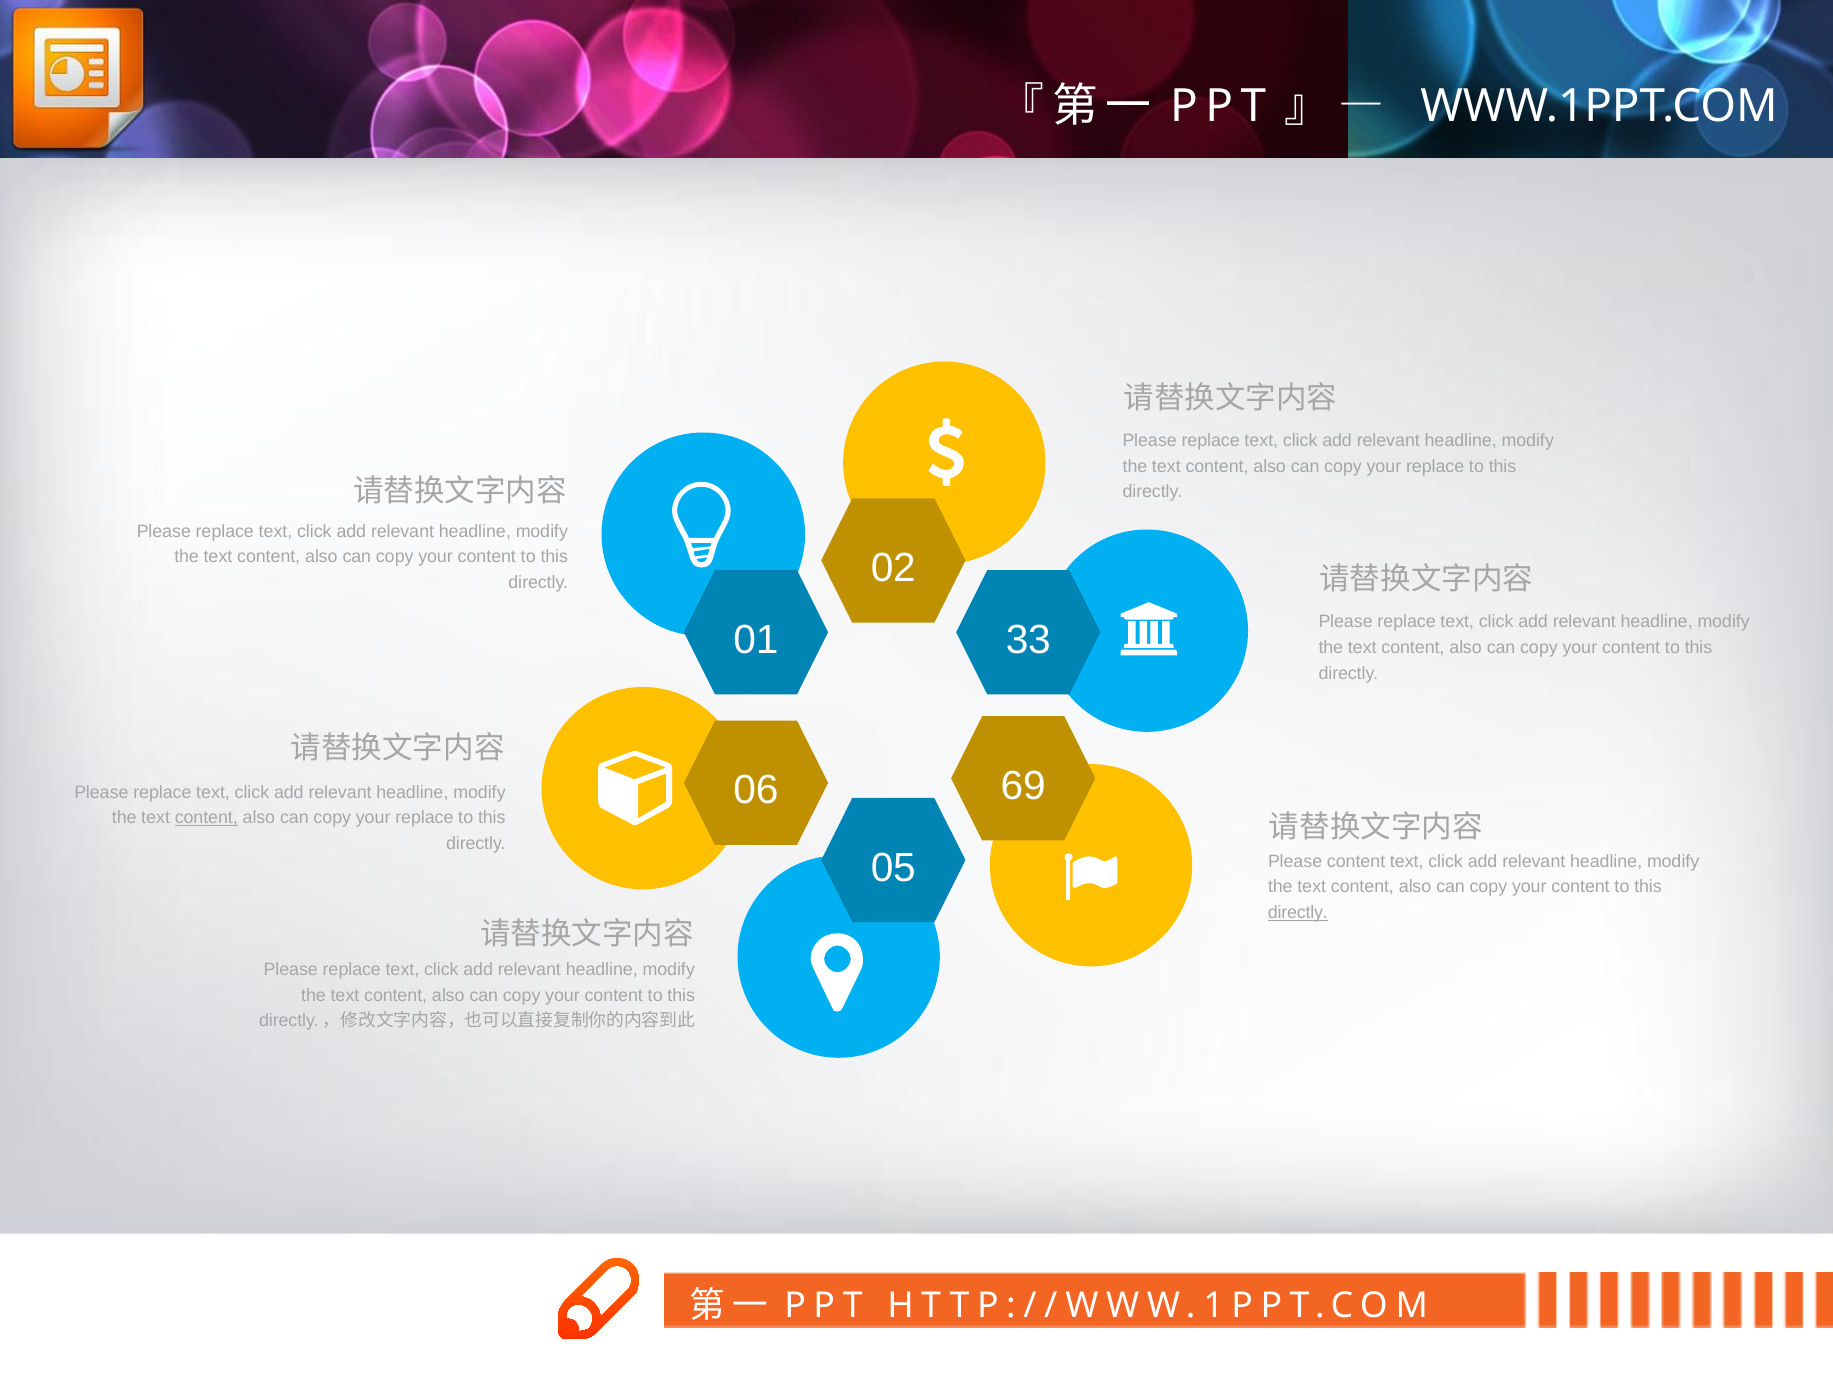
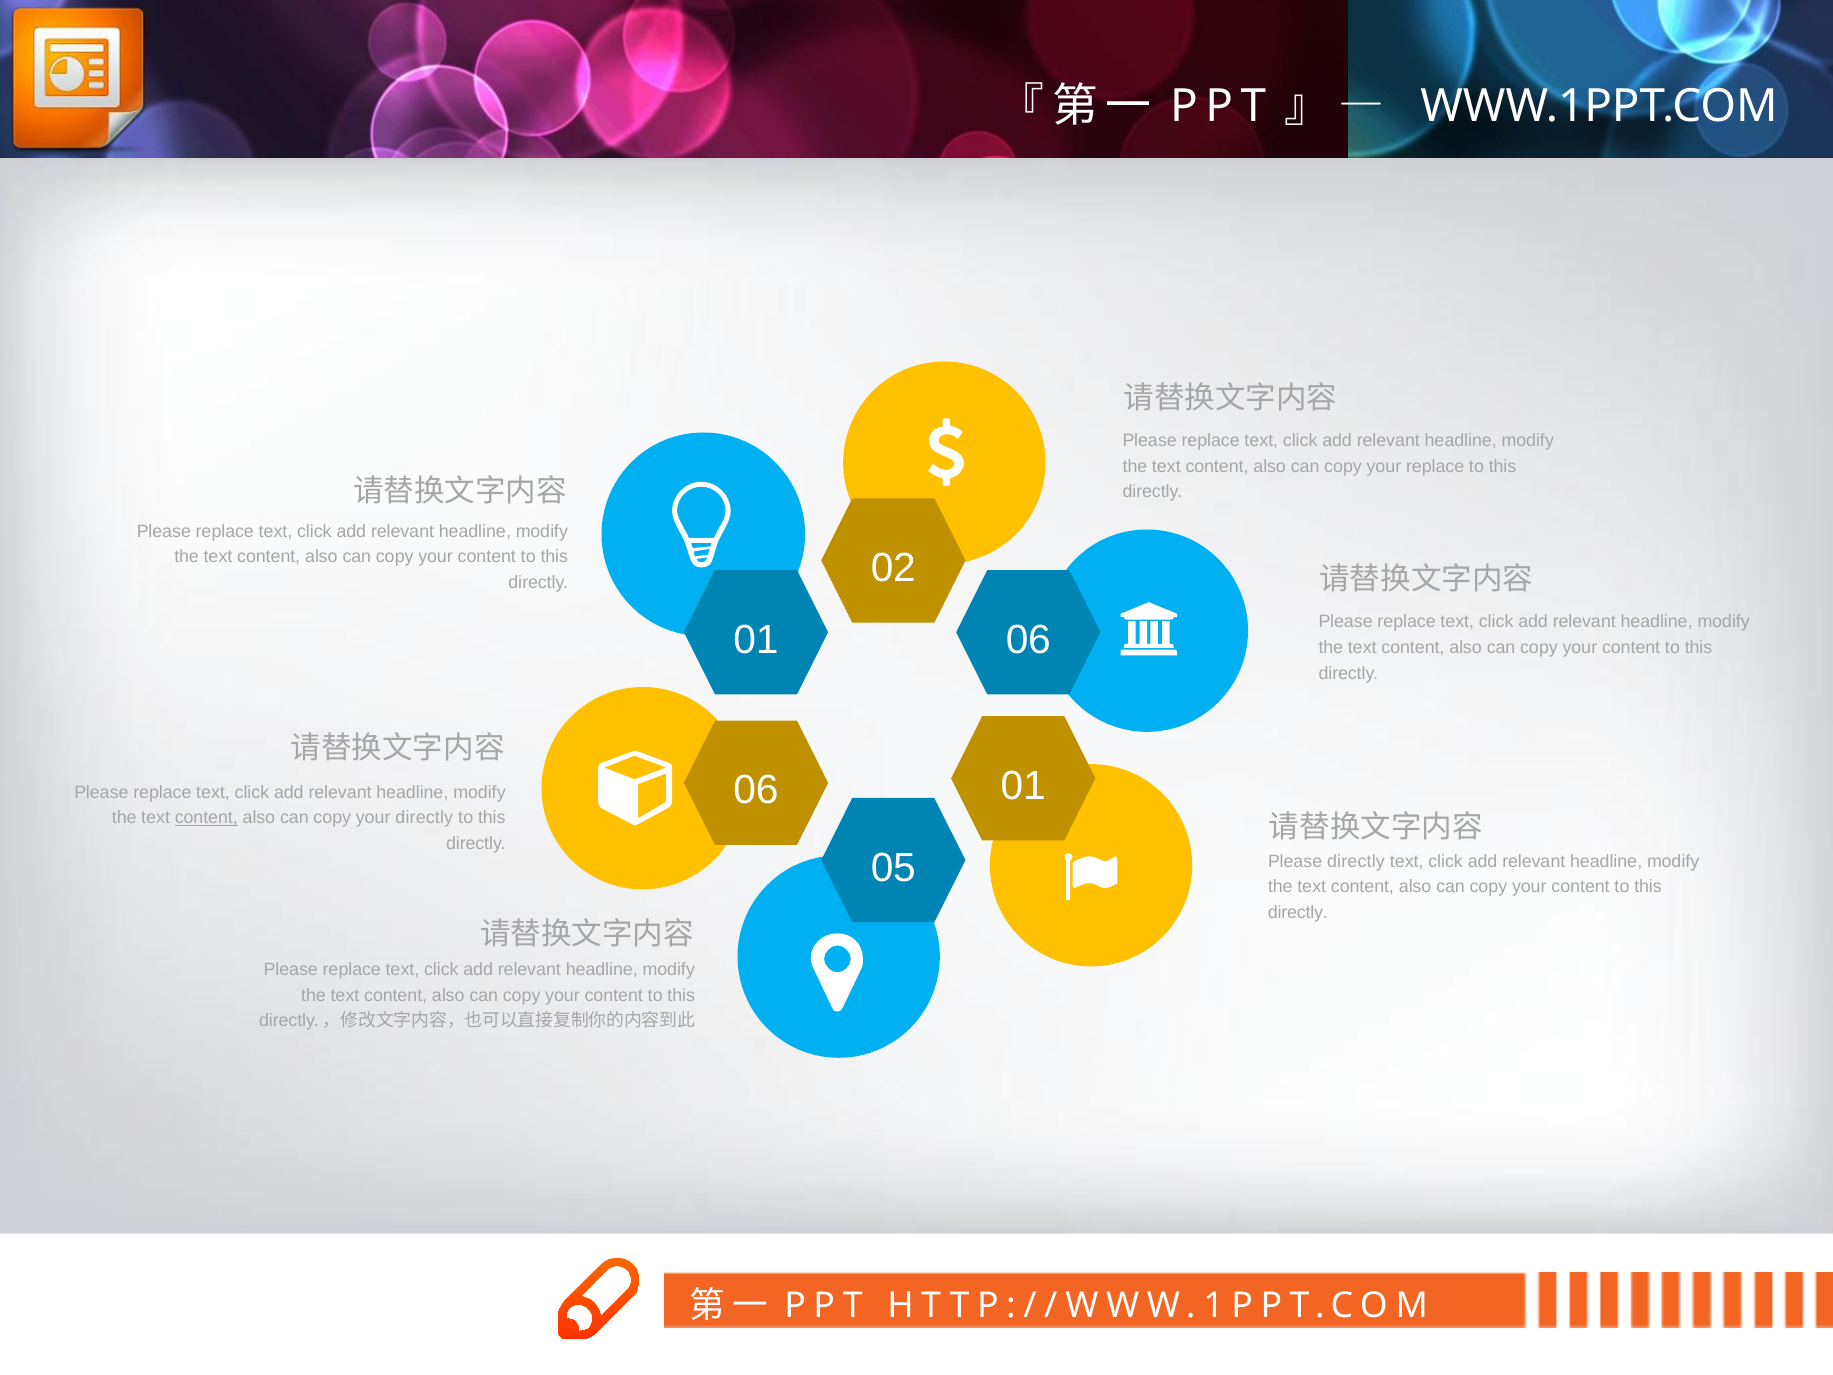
01 33: 33 -> 06 (1028, 640)
06 69: 69 -> 01 (1023, 786)
replace: replace -> directly (424, 818)
Please content: content -> directly (1356, 861)
directly underline: present -> none (1298, 912)
